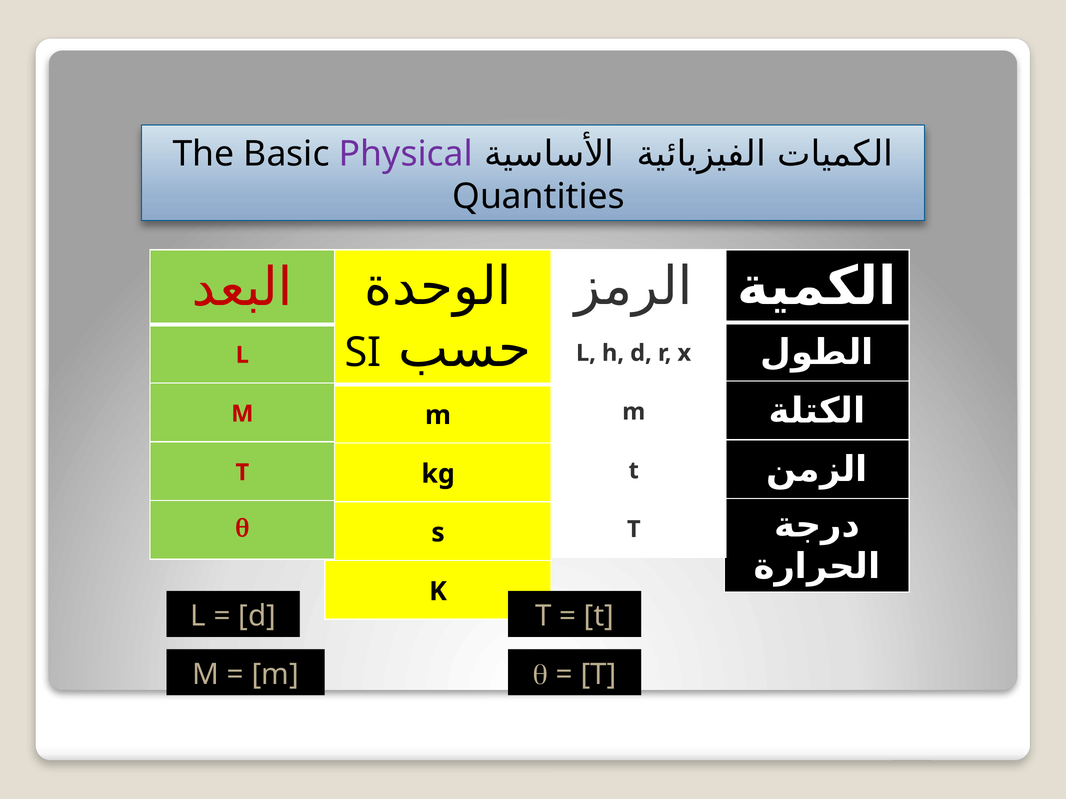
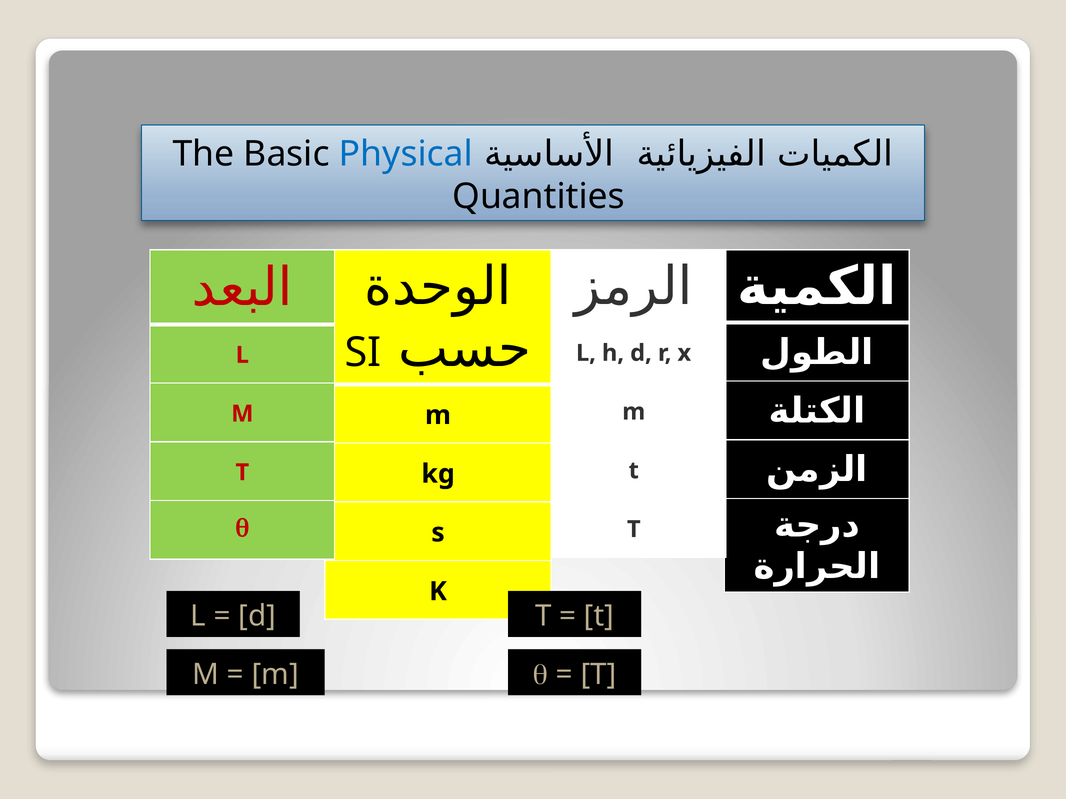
Physical colour: purple -> blue (406, 154)
